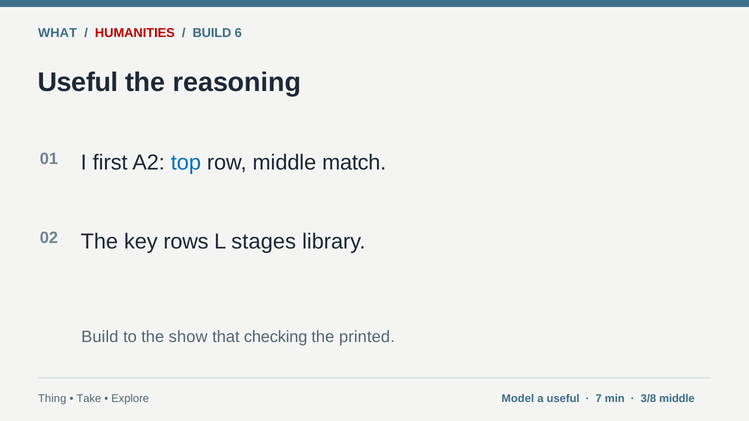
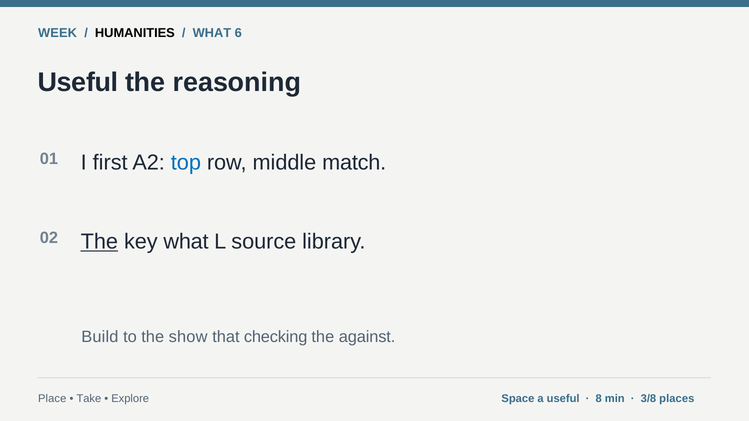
WHAT: WHAT -> WEEK (58, 33)
HUMANITIES colour: red -> black (135, 33)
BUILD: BUILD -> WHAT (212, 33)
The underline: none -> present (99, 242)
key rows: rows -> what (186, 242)
stages: stages -> source (264, 242)
printed: printed -> against (367, 337)
Thing: Thing -> Place (52, 399)
Model: Model -> Space (518, 399)
7: 7 -> 8 (599, 399)
3/8 middle: middle -> places (677, 399)
